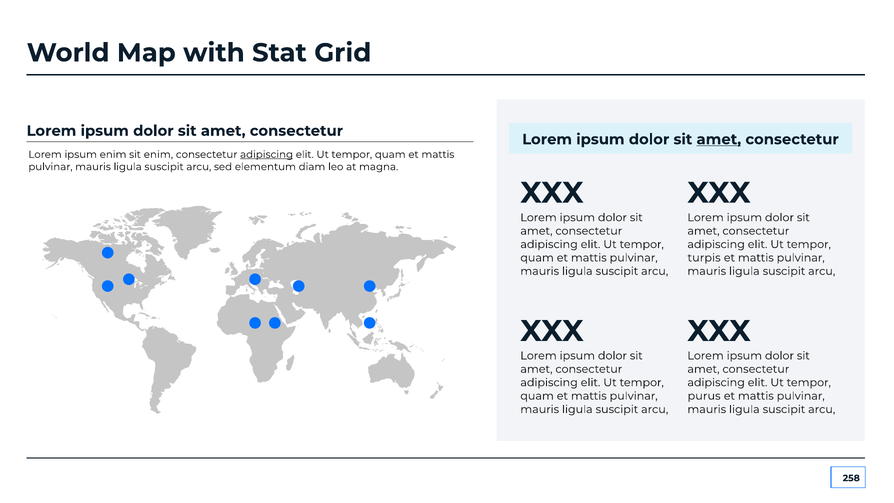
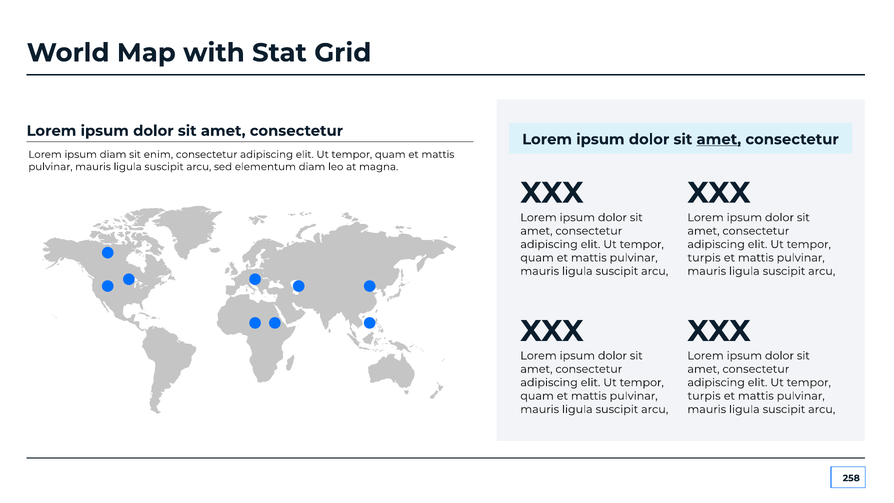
ipsum enim: enim -> diam (113, 154)
adipiscing underline: present -> none (267, 154)
purus: purus -> turpis (704, 396)
